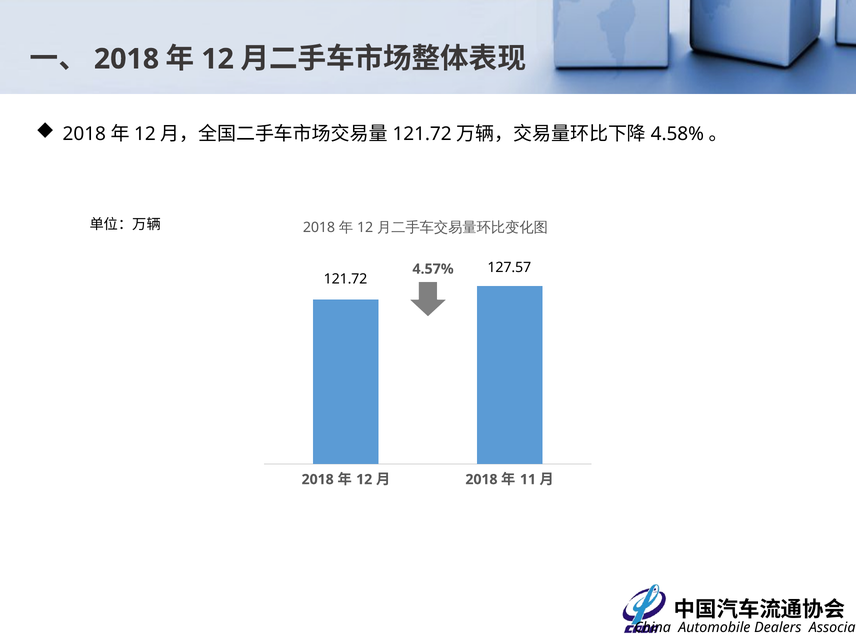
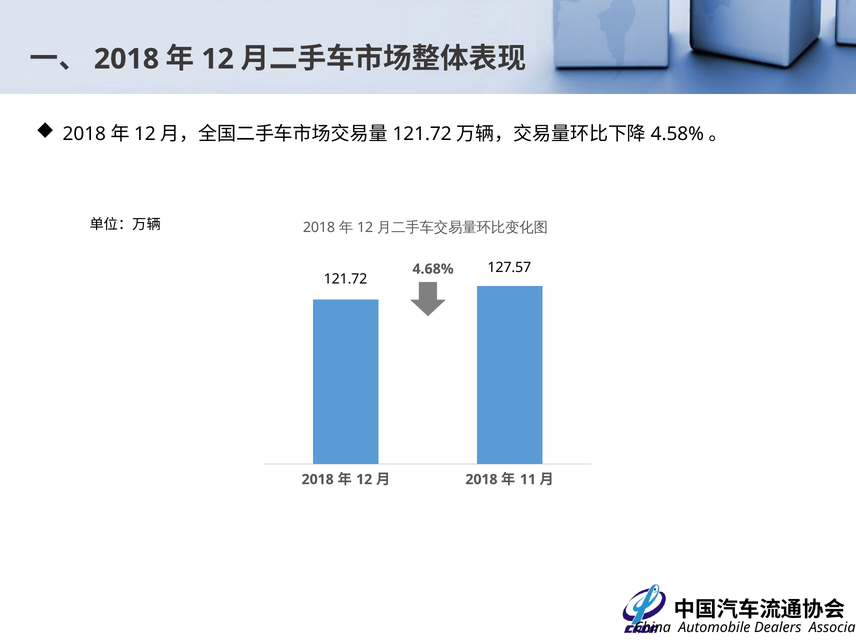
4.57%: 4.57% -> 4.68% (433, 269)
